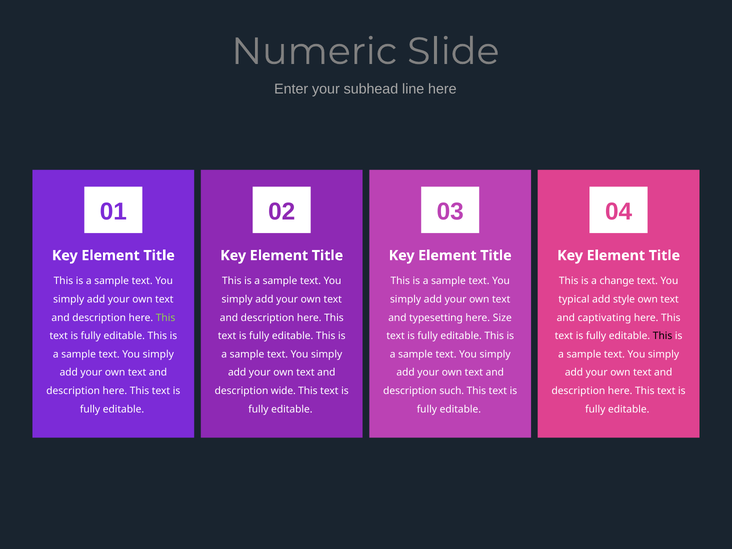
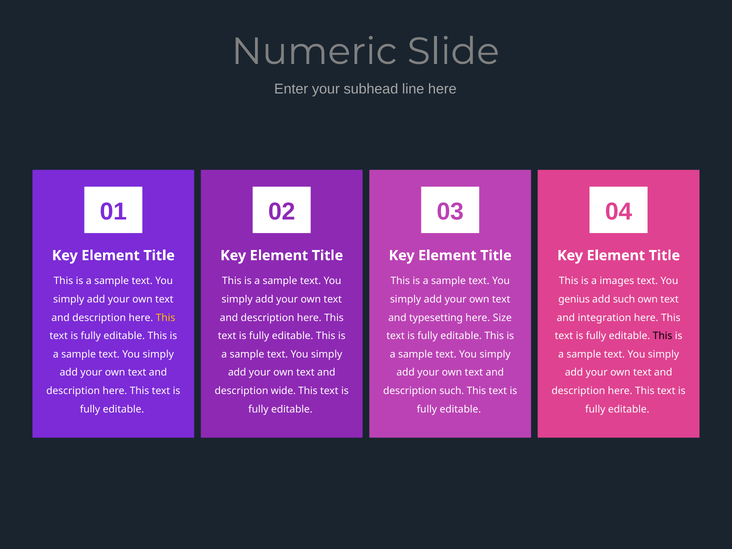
change: change -> images (617, 281)
typical: typical -> genius (574, 299)
add style: style -> such (624, 299)
This colour: light green -> yellow (166, 318)
captivating: captivating -> integration (604, 318)
